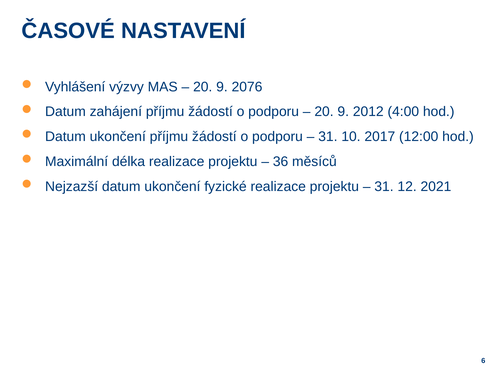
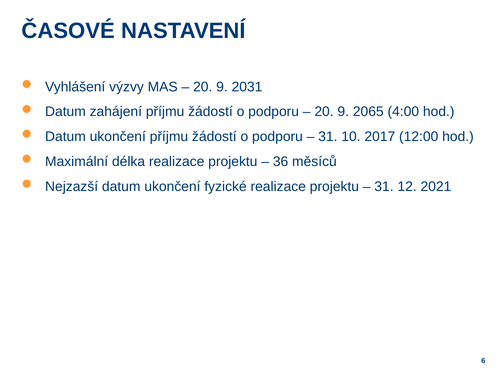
2076: 2076 -> 2031 (247, 87)
2012: 2012 -> 2065 (368, 112)
